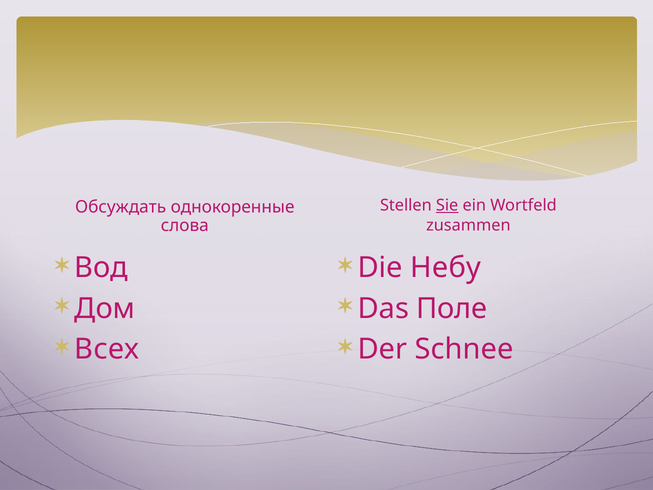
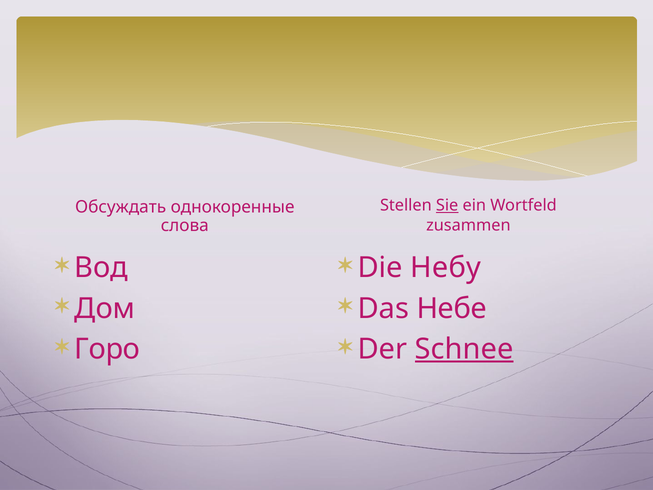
Поле: Поле -> Небе (452, 308)
Всех: Всех -> Горо (107, 349)
Schnee underline: none -> present (464, 349)
